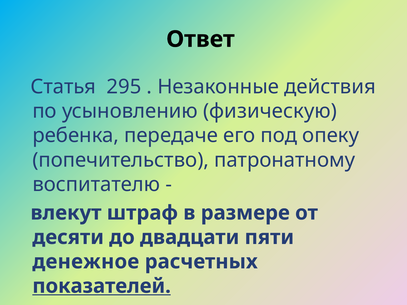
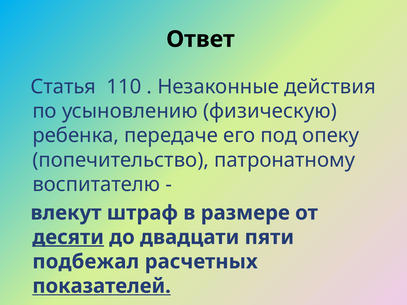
295: 295 -> 110 (124, 87)
десяти underline: none -> present (68, 237)
денежное: денежное -> подбежал (86, 262)
